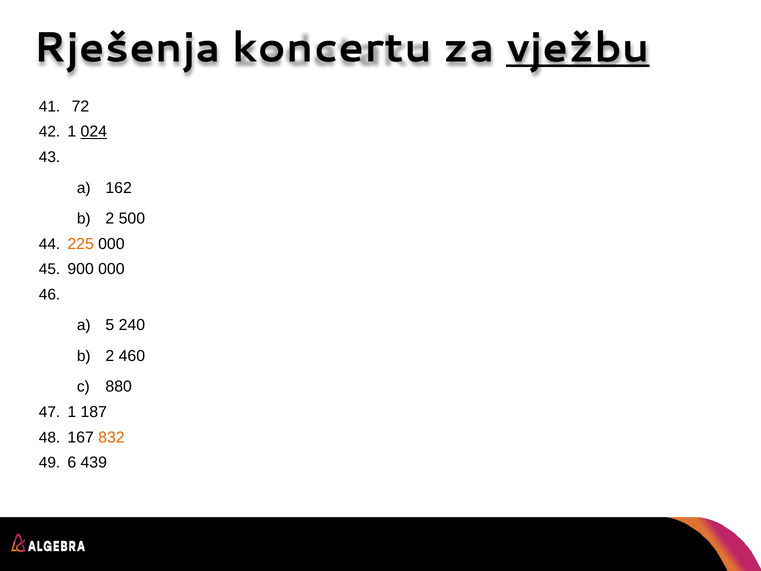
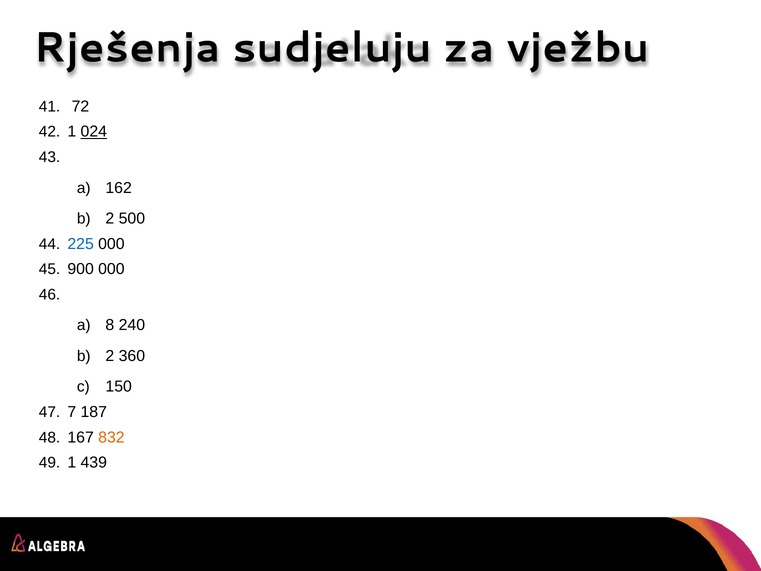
koncertu: koncertu -> sudjeluju (332, 48)
vježbu underline: present -> none (578, 48)
225 colour: orange -> blue (81, 244)
5: 5 -> 8 (110, 325)
460: 460 -> 360 (132, 356)
880: 880 -> 150 (119, 386)
1: 1 -> 7 (72, 412)
6: 6 -> 1 (72, 463)
